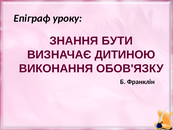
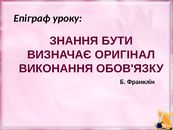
ДИТИНОЮ: ДИТИНОЮ -> ОРИГІНАЛ (125, 55)
